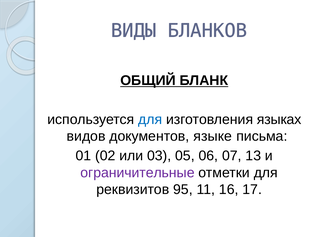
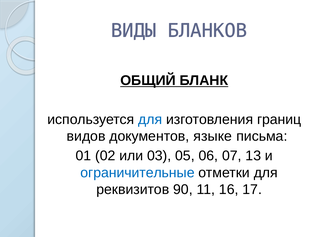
языках: языках -> границ (279, 119)
ограничительные colour: purple -> blue (138, 173)
95: 95 -> 90 (183, 190)
